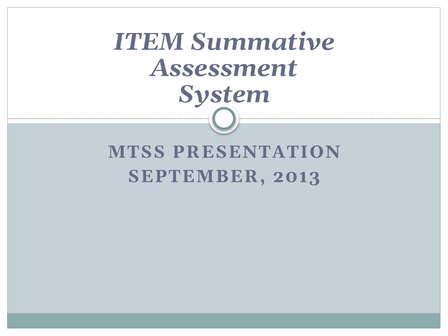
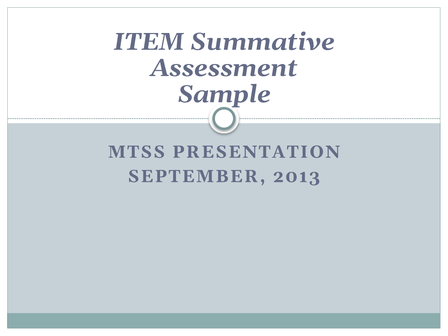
System: System -> Sample (224, 94)
